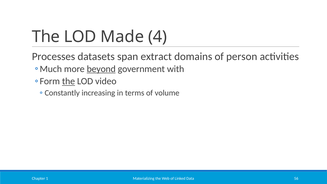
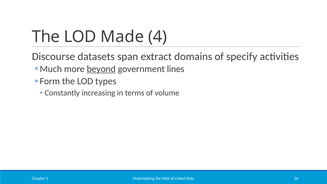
Processes: Processes -> Discourse (53, 57)
person: person -> specify (242, 57)
with: with -> lines (176, 69)
the underline: present -> none (69, 81)
video: video -> types (106, 81)
